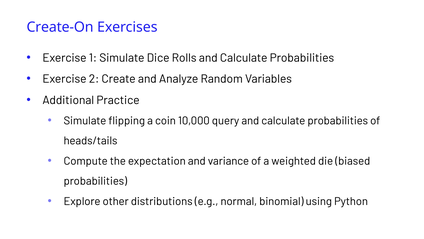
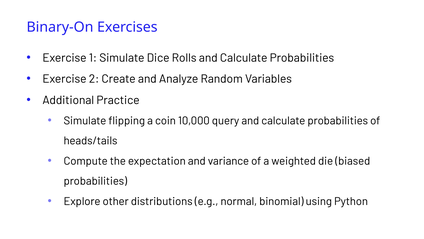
Create-On: Create-On -> Binary-On (60, 27)
